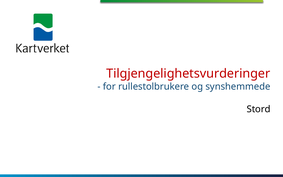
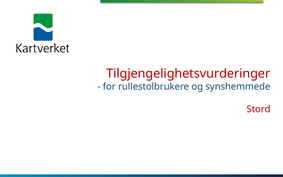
Stord colour: black -> red (259, 109)
